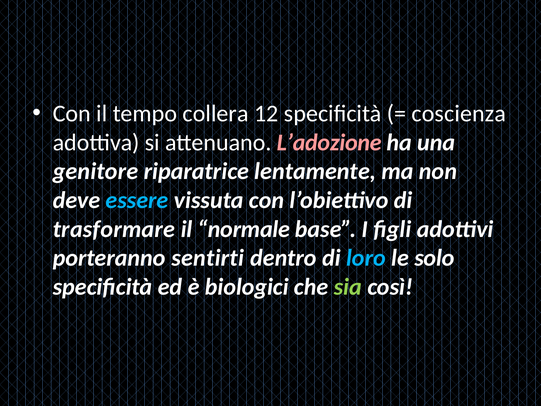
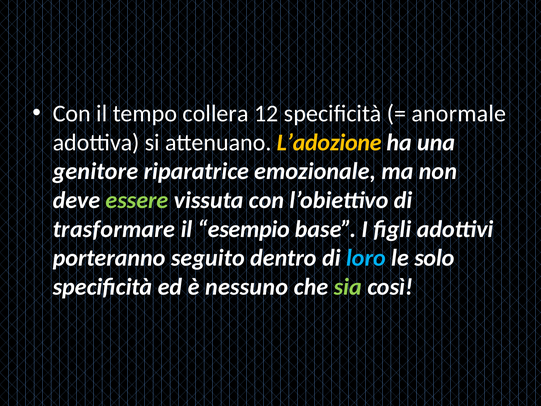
coscienza: coscienza -> anormale (459, 113)
L’adozione colour: pink -> yellow (329, 142)
lentamente: lentamente -> emozionale (315, 171)
essere colour: light blue -> light green (137, 200)
normale: normale -> esempio (244, 229)
sentirti: sentirti -> seguito (208, 258)
biologici: biologici -> nessuno (247, 287)
